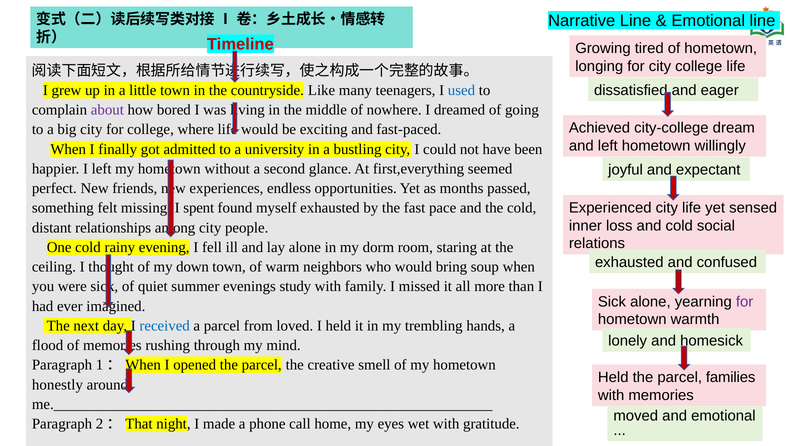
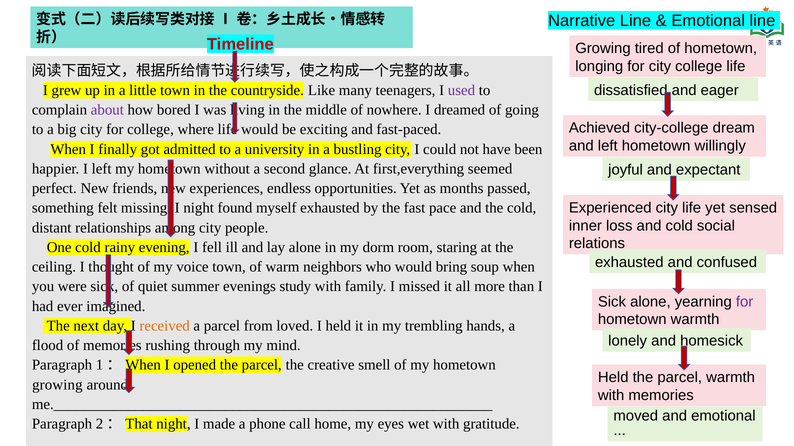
used colour: blue -> purple (461, 90)
spent: spent -> night (199, 208)
down: down -> voice (192, 267)
received colour: blue -> orange (165, 326)
parcel families: families -> warmth (731, 378)
honestly: honestly -> growing (57, 385)
